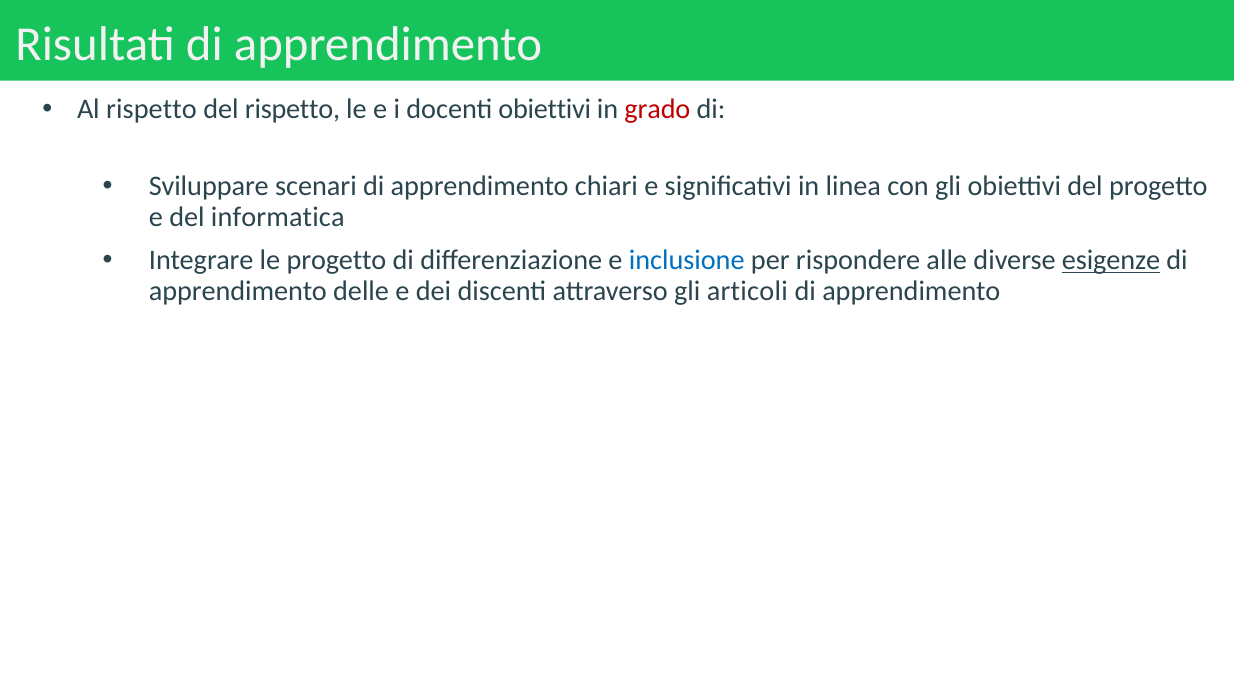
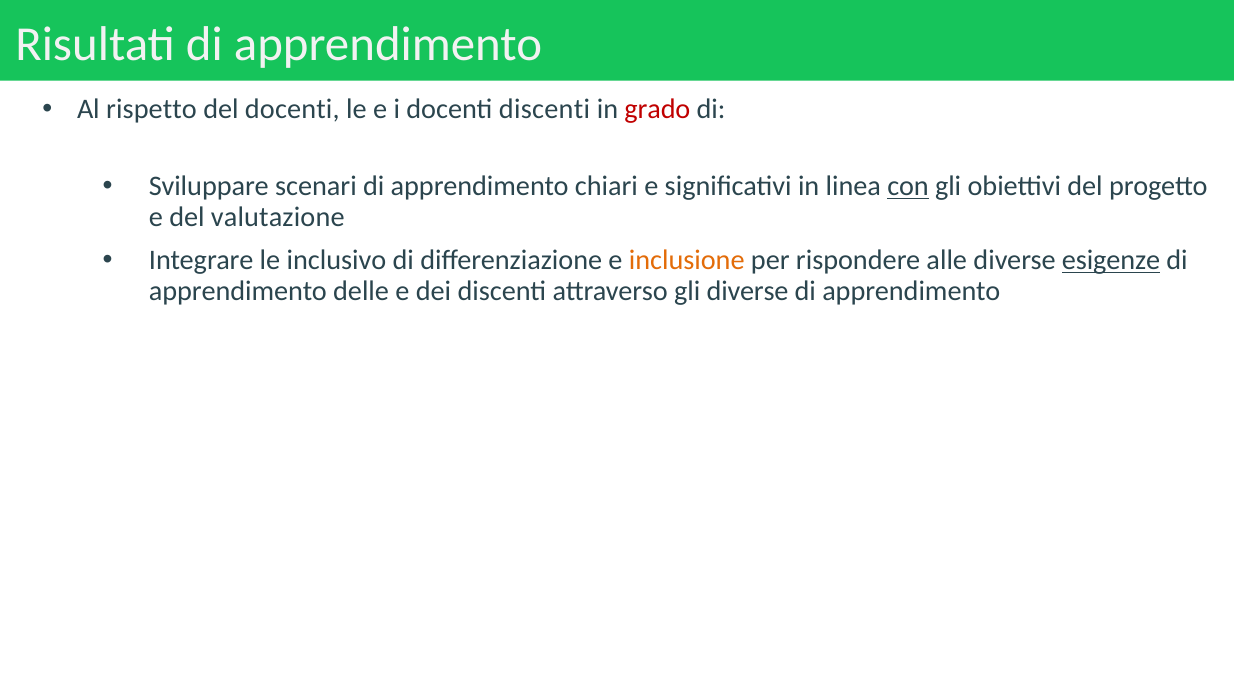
del rispetto: rispetto -> docenti (292, 109)
docenti obiettivi: obiettivi -> discenti (545, 109)
con underline: none -> present (908, 187)
informatica: informatica -> valutazione (278, 217)
le progetto: progetto -> inclusivo (336, 260)
inclusione colour: blue -> orange (687, 260)
gli articoli: articoli -> diverse (748, 291)
